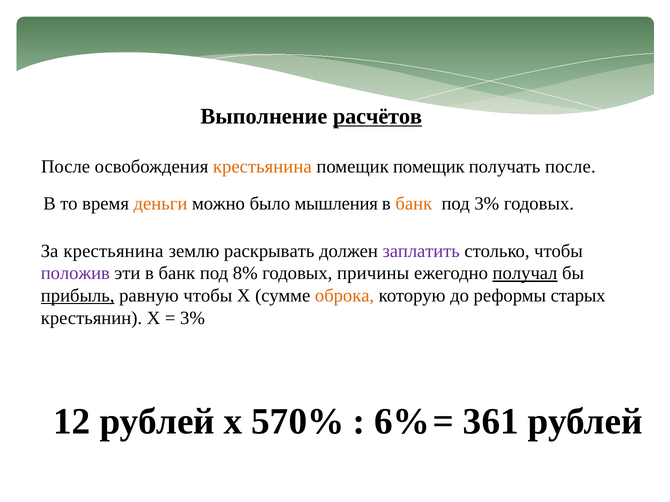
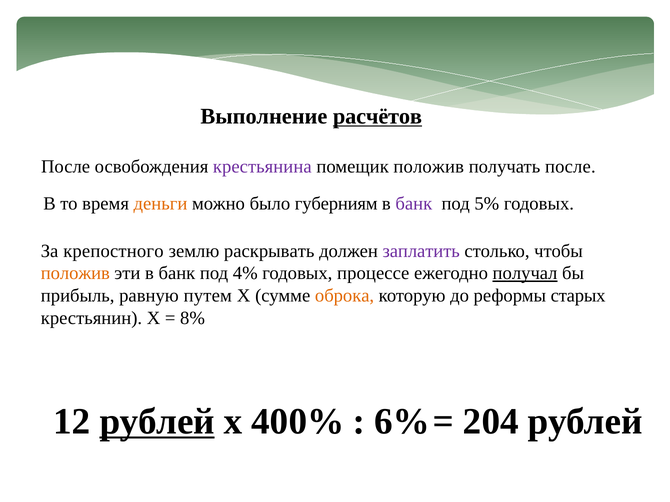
крестьянина colour: orange -> purple (262, 167)
помещик помещик: помещик -> положив (429, 167)
мышления: мышления -> губерниям (336, 204)
банк colour: orange -> purple (414, 204)
под 3%: 3% -> 5% (487, 204)
За крестьянина: крестьянина -> крепостного (113, 251)
положив colour: purple -> orange (75, 274)
8%: 8% -> 4% (245, 274)
причины: причины -> процессе (373, 274)
прибыль underline: present -> none (78, 296)
равную чтобы: чтобы -> путем (208, 296)
3%: 3% -> 8% (192, 318)
рублей underline: none -> present (157, 422)
570%: 570% -> 400% (298, 422)
361: 361 -> 204 (491, 422)
